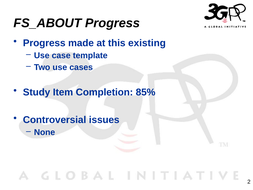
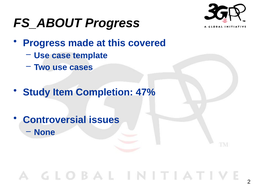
existing: existing -> covered (147, 43)
85%: 85% -> 47% (146, 92)
